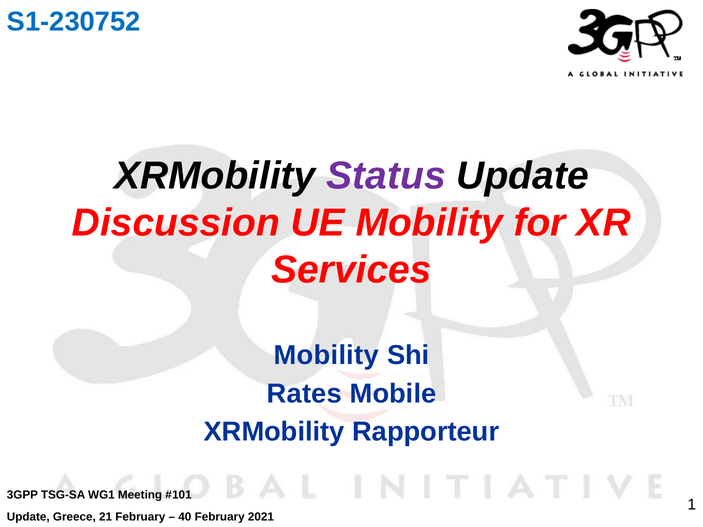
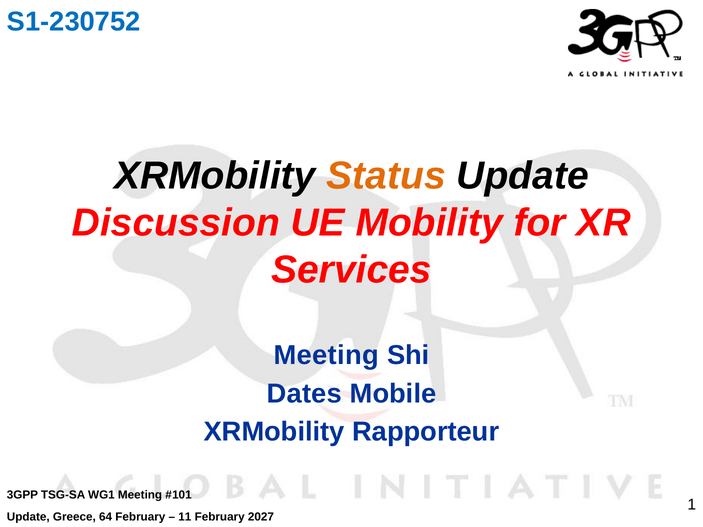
Status colour: purple -> orange (386, 176)
Mobility: Mobility -> Meeting (326, 355)
Rates: Rates -> Dates (304, 394)
21: 21 -> 64 (106, 517)
40: 40 -> 11 (185, 517)
2021: 2021 -> 2027 (261, 517)
